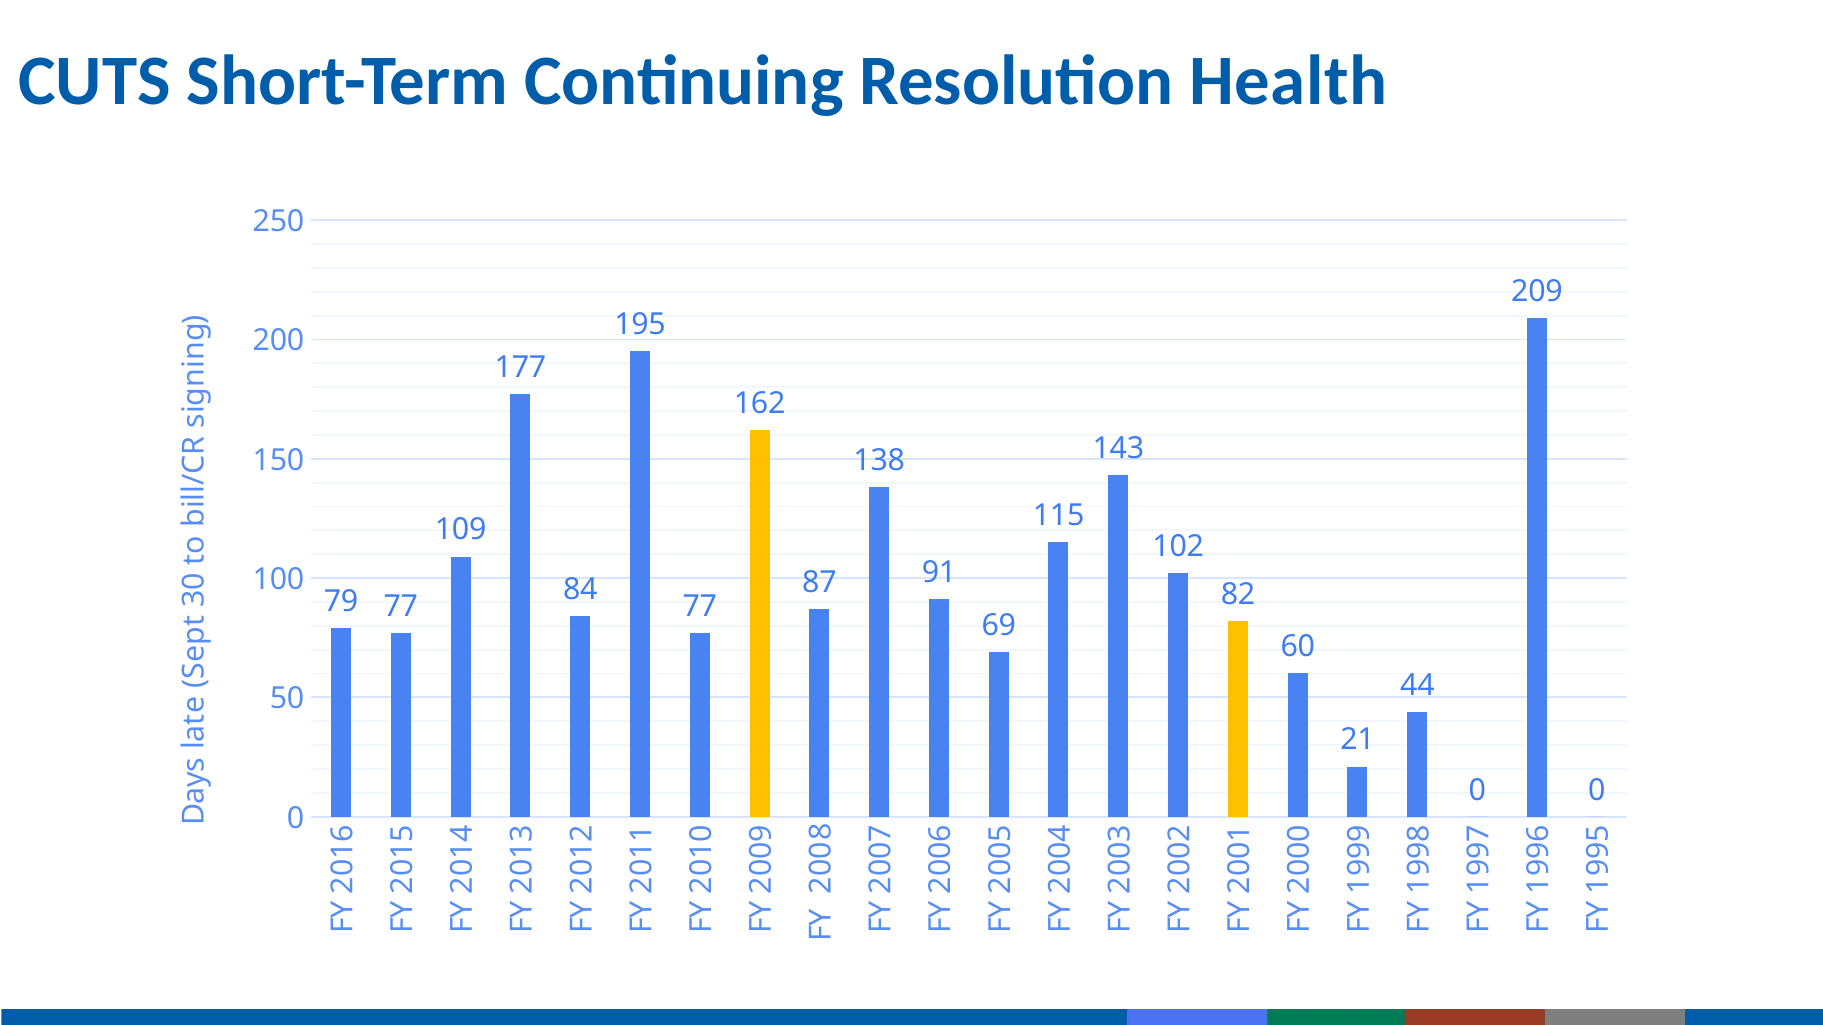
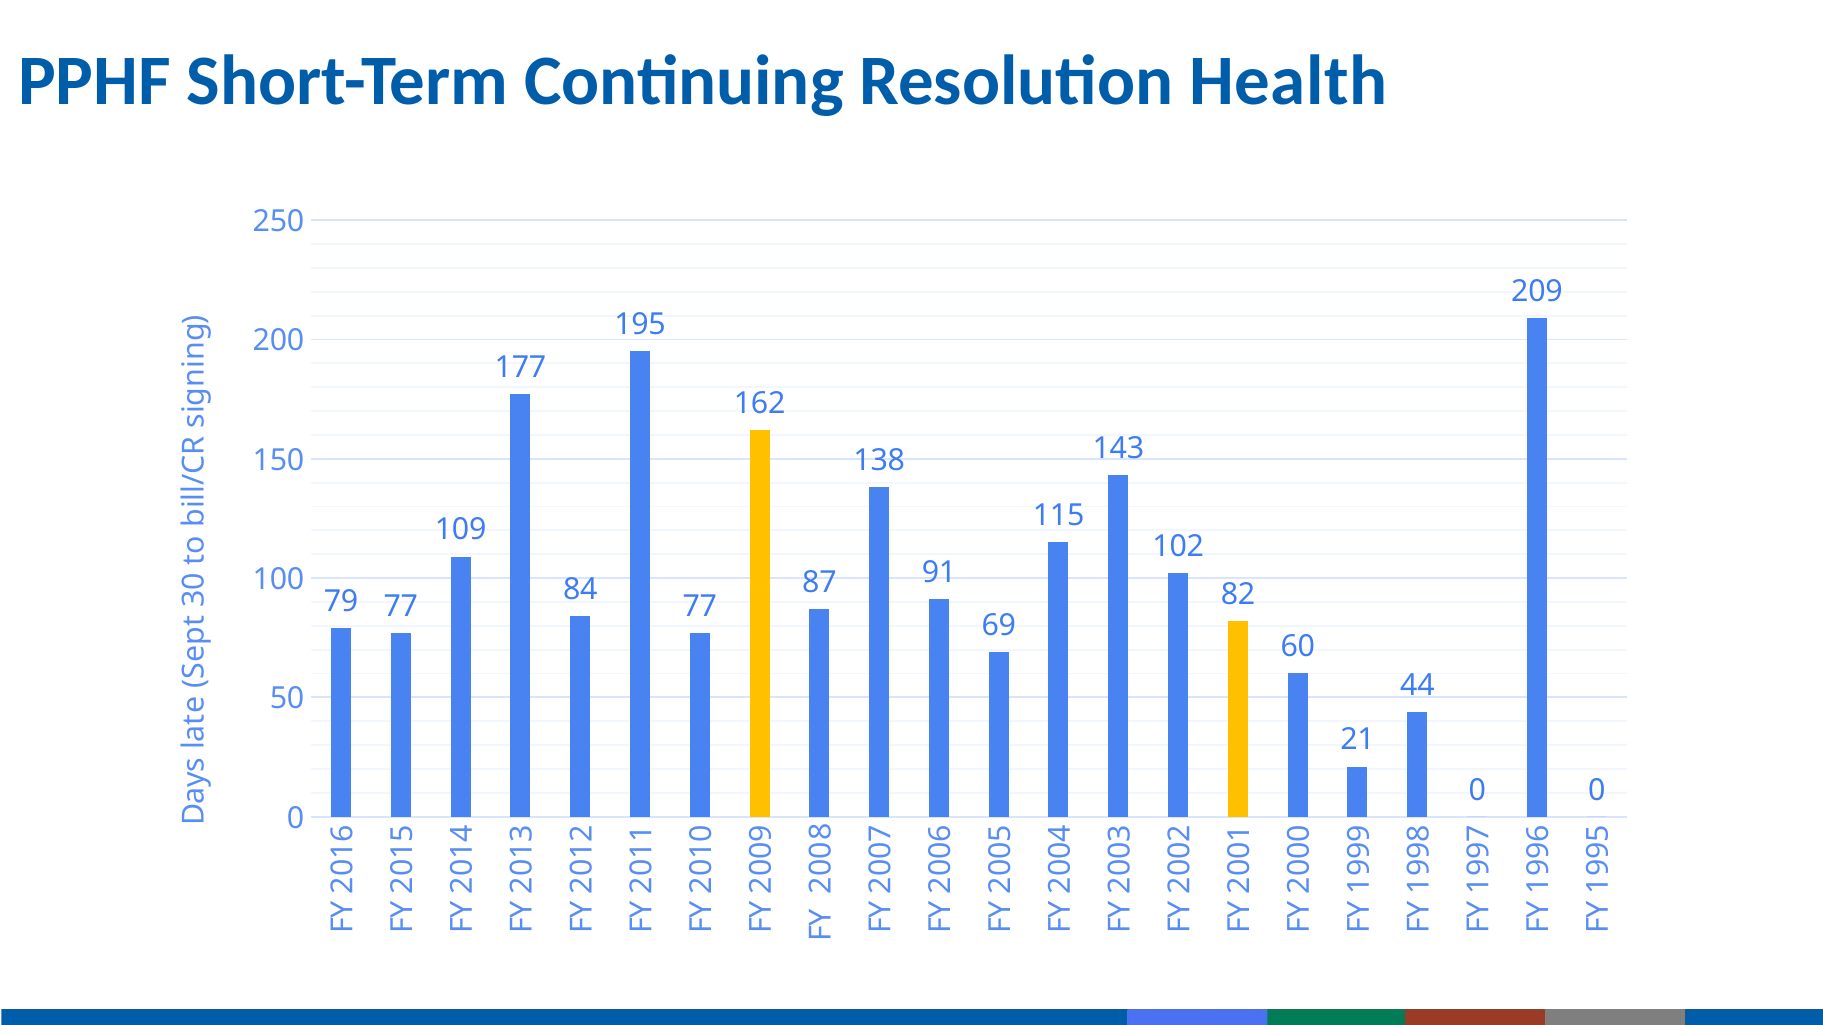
CUTS: CUTS -> PPHF (95, 81)
